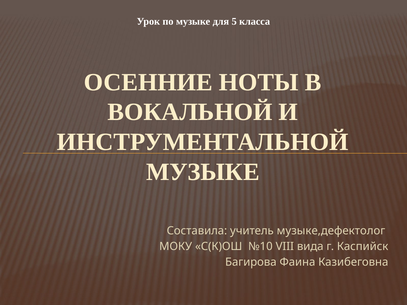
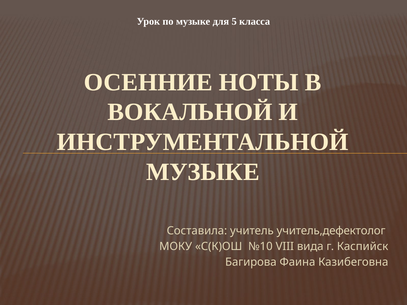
музыке,дефектолог: музыке,дефектолог -> учитель,дефектолог (331, 231)
